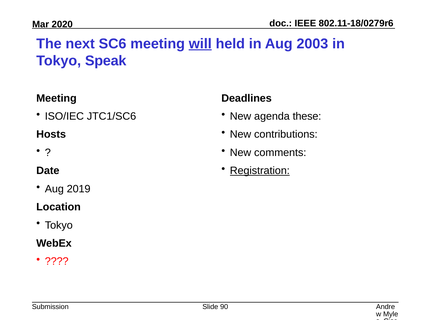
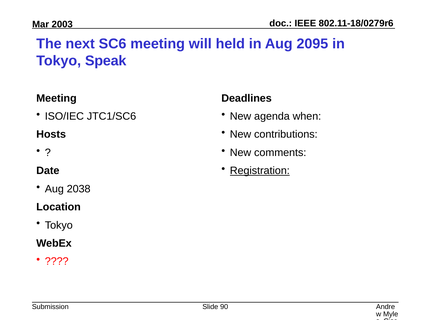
2020: 2020 -> 2003 (62, 24)
will underline: present -> none (200, 44)
2003: 2003 -> 2095 (312, 44)
these: these -> when (307, 116)
2019: 2019 -> 2038 (79, 189)
